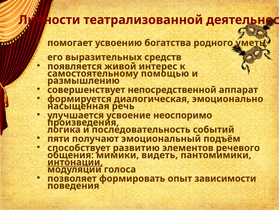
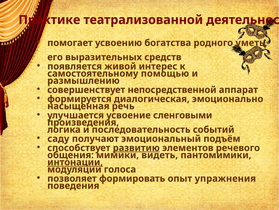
Личности: Личности -> Практике (49, 20)
неоспоримо: неоспоримо -> сленговыми (183, 115)
пяти: пяти -> саду (58, 138)
развитию underline: none -> present (136, 147)
зависимости: зависимости -> упражнения (225, 178)
